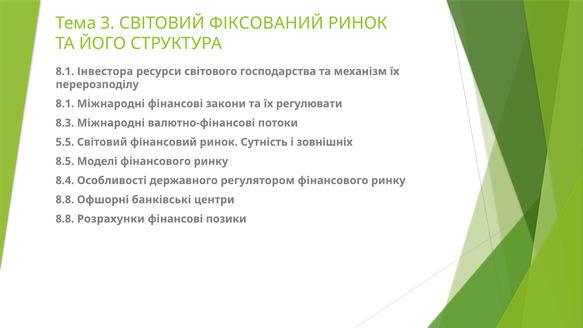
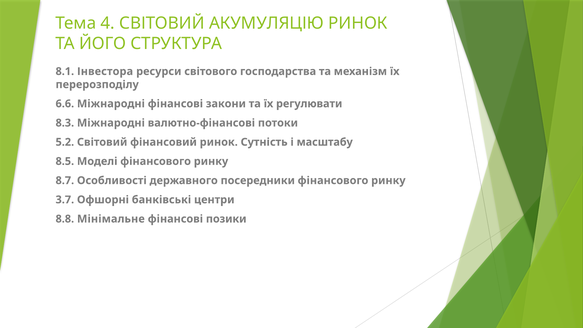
3: 3 -> 4 (108, 23)
ФІКСОВАНИЙ: ФІКСОВАНИЙ -> АКУМУЛЯЦІЮ (266, 23)
8.1: 8.1 -> 6.6 (65, 104)
5.5: 5.5 -> 5.2 (65, 142)
зовнішніх: зовнішніх -> масштабу (325, 142)
8.4: 8.4 -> 8.7 (65, 180)
регулятором: регулятором -> посередники (258, 180)
8.8: 8.8 -> 3.7 (65, 200)
Розрахунки: Розрахунки -> Мінімальне (111, 219)
